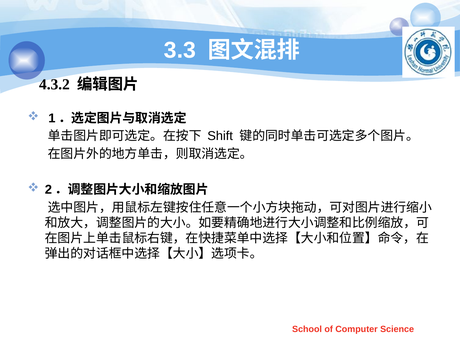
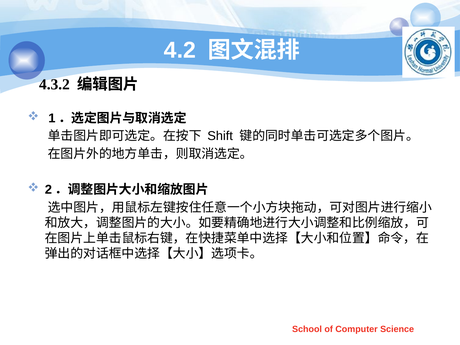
3.3: 3.3 -> 4.2 (180, 50)
